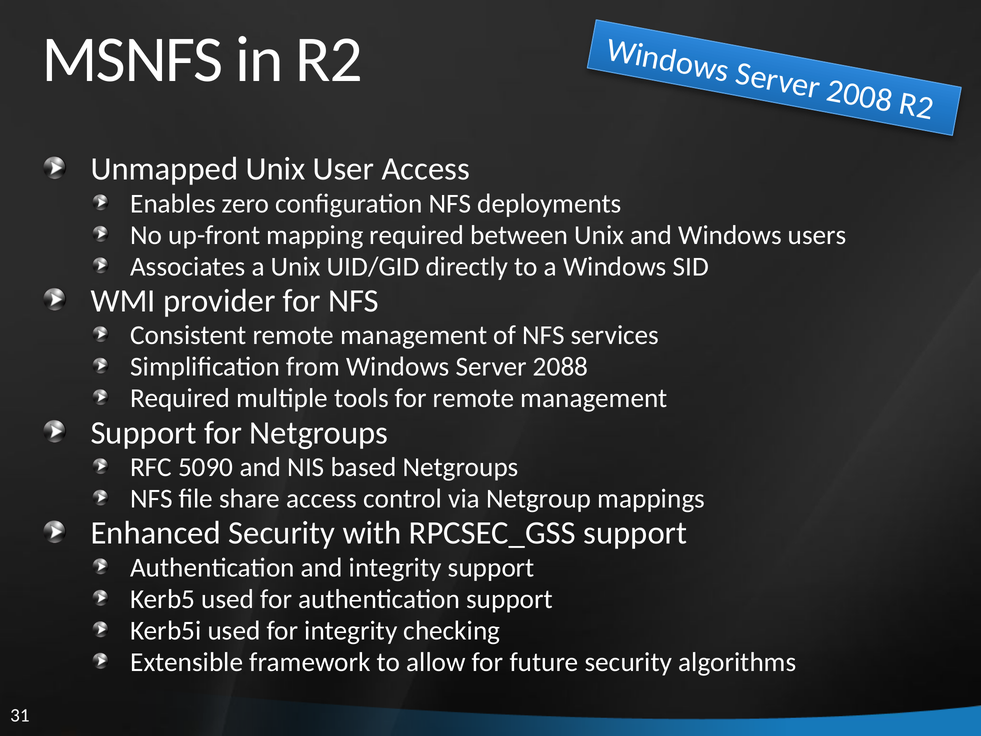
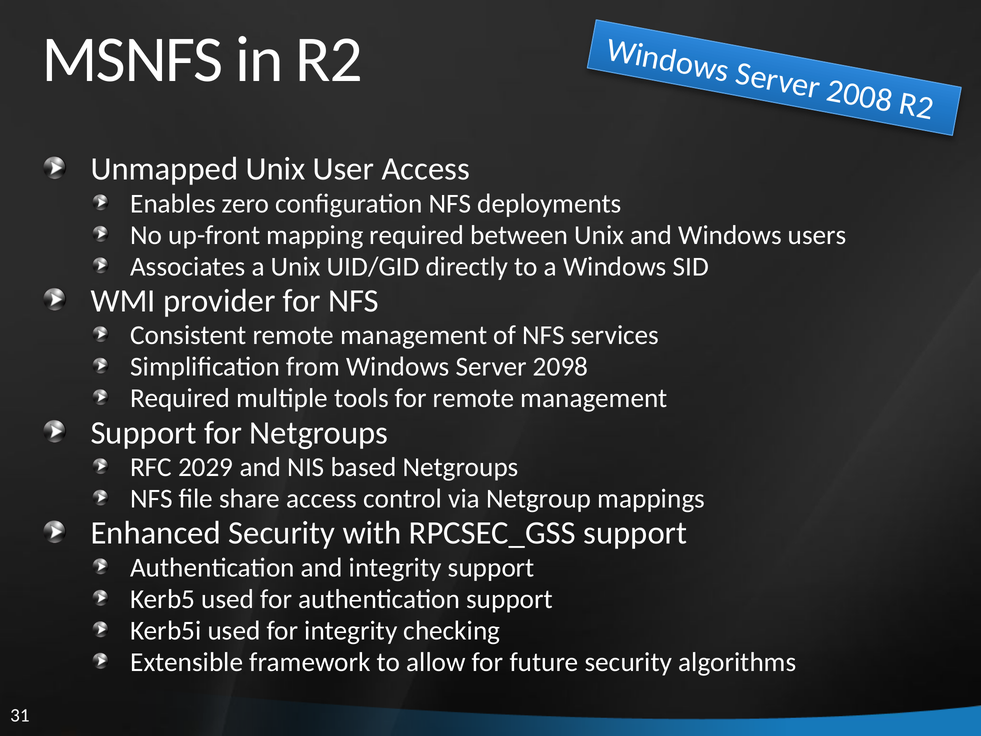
2088: 2088 -> 2098 (561, 367)
5090: 5090 -> 2029 (206, 467)
